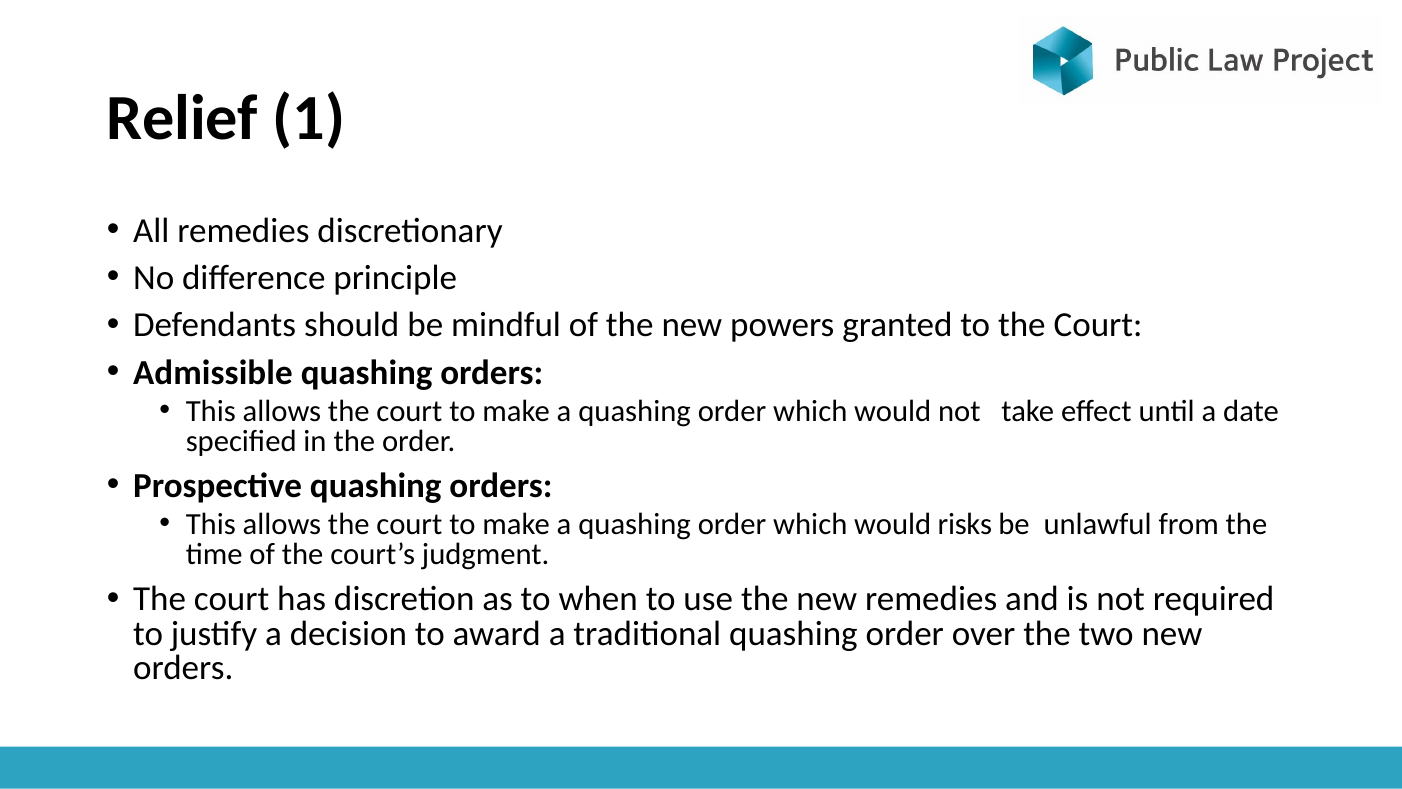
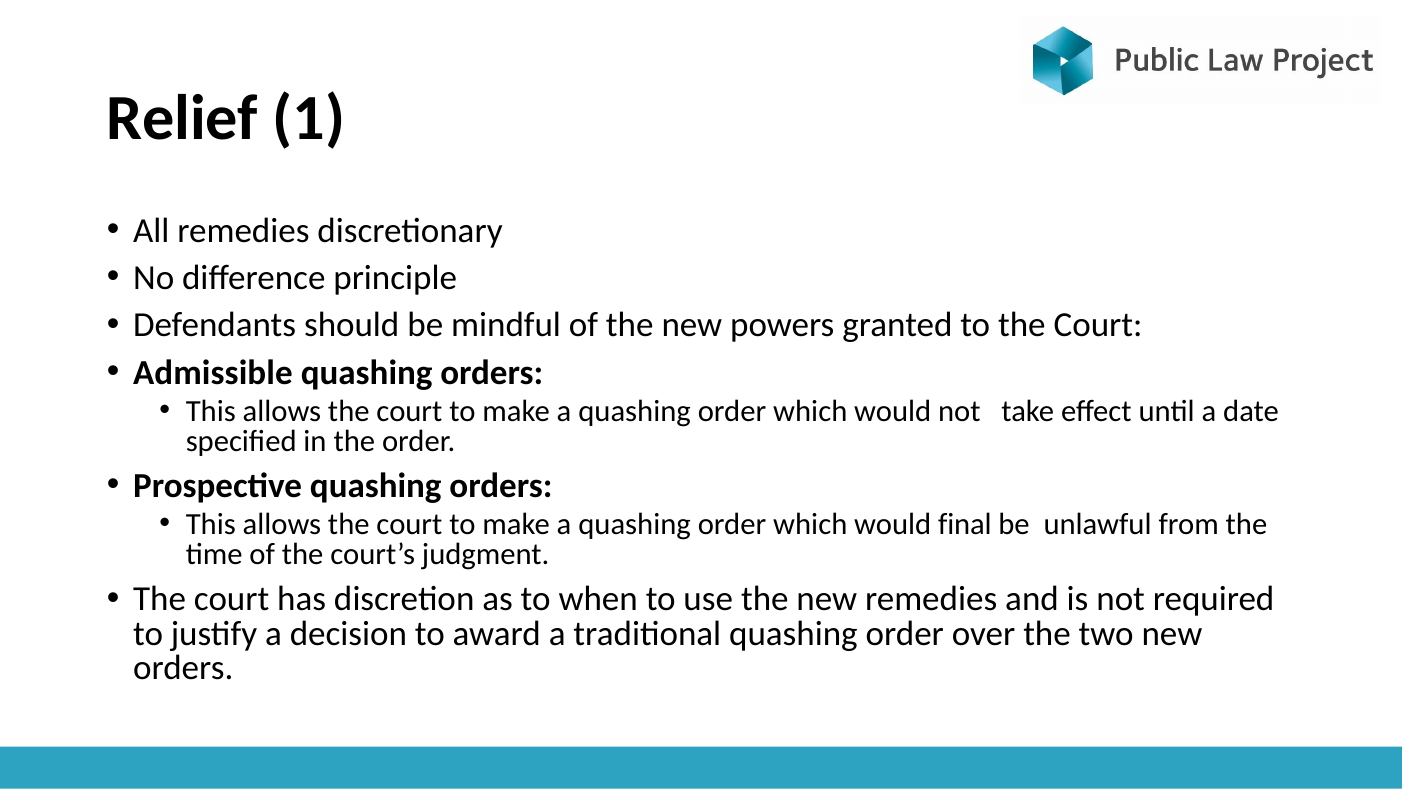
risks: risks -> final (965, 524)
